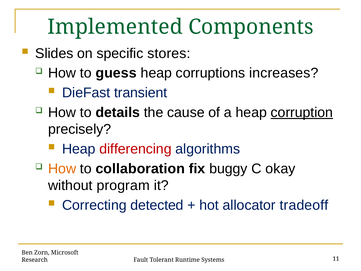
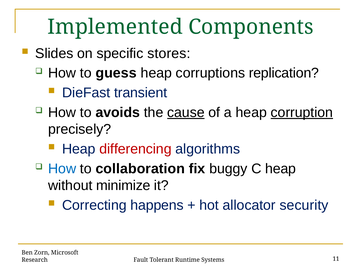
increases: increases -> replication (284, 73)
details: details -> avoids (118, 112)
cause underline: none -> present (186, 112)
How colour: orange -> blue (62, 169)
C okay: okay -> heap (281, 169)
program: program -> minimize (123, 185)
detected: detected -> happens (157, 205)
tradeoff: tradeoff -> security (304, 205)
